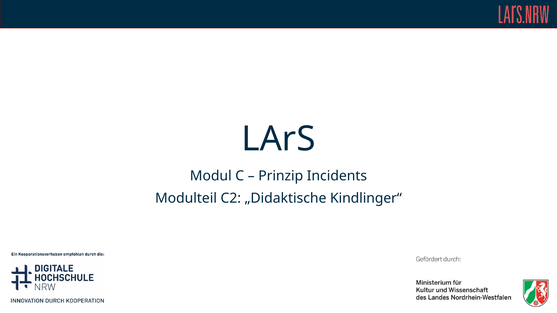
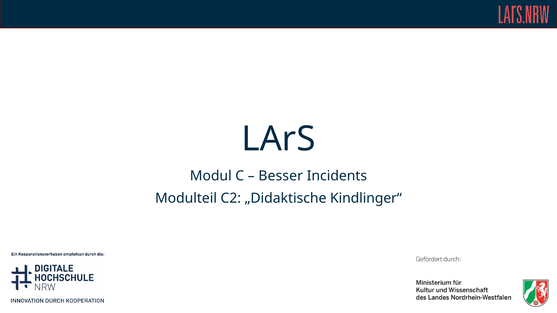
Prinzip: Prinzip -> Besser (281, 176)
